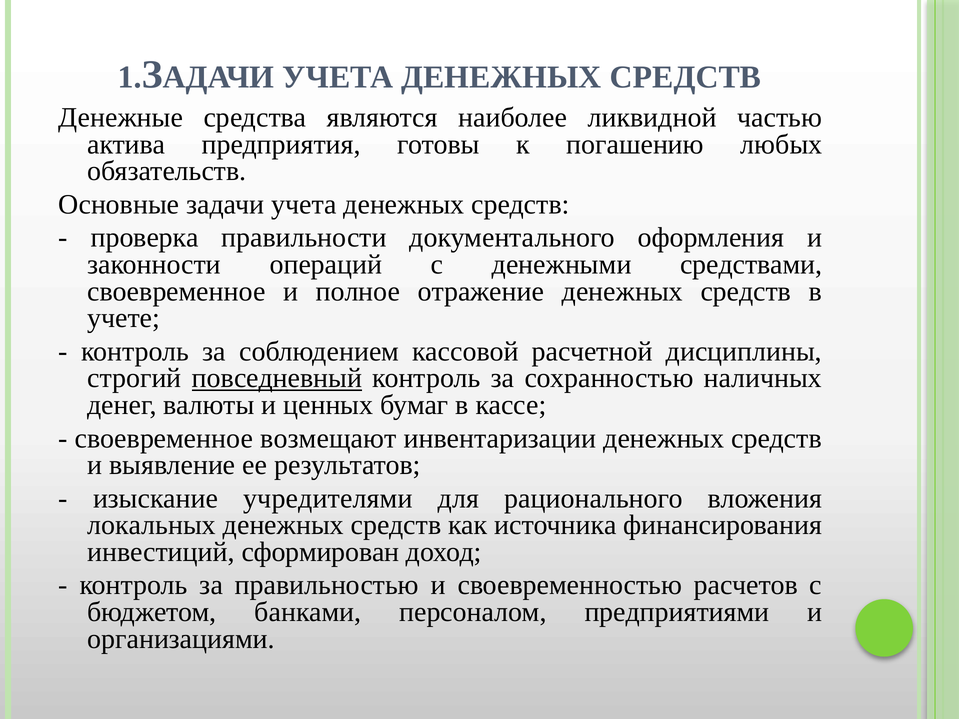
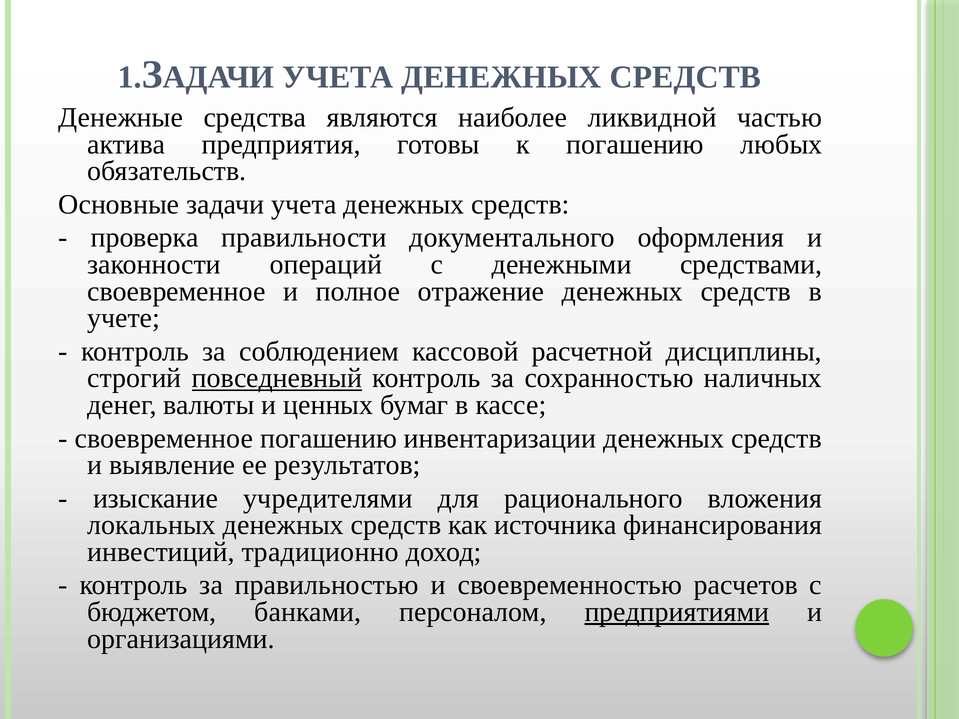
своевременное возмещают: возмещают -> погашению (329, 438)
сформирован: сформирован -> традиционно (320, 552)
предприятиями underline: none -> present (677, 612)
